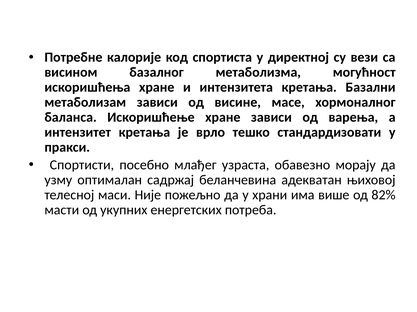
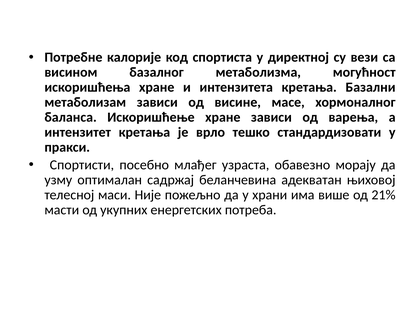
82%: 82% -> 21% (384, 195)
